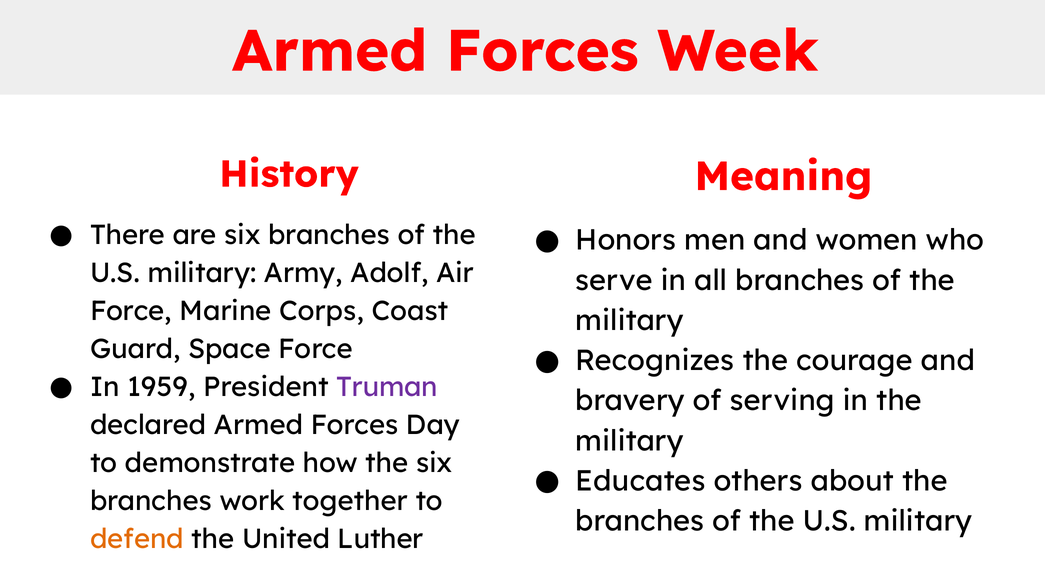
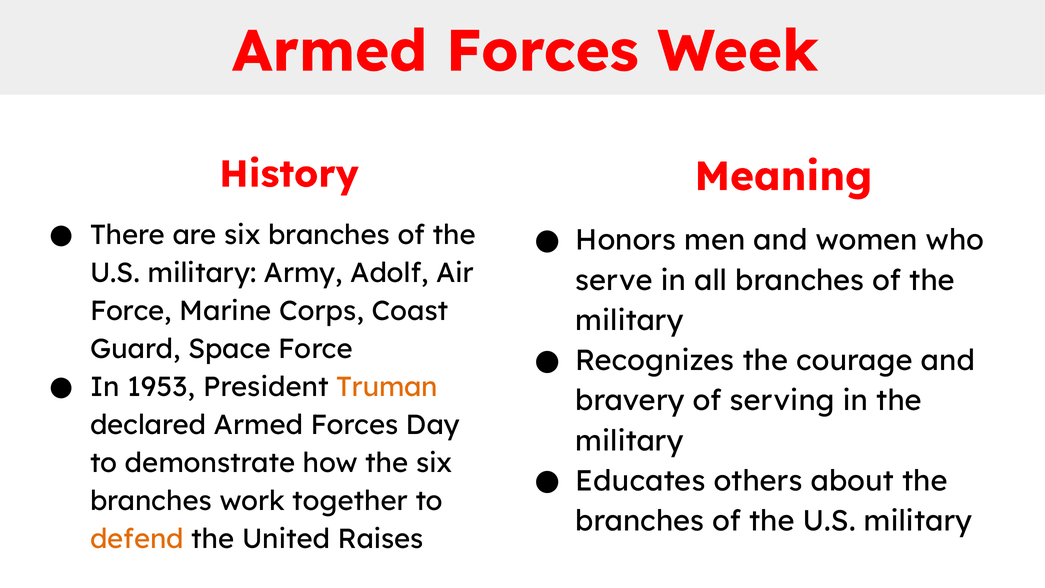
1959: 1959 -> 1953 (161, 387)
Truman colour: purple -> orange (387, 387)
Luther: Luther -> Raises (380, 539)
